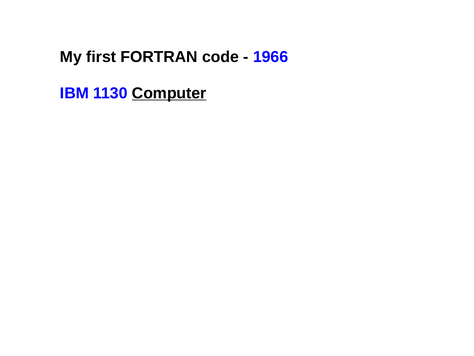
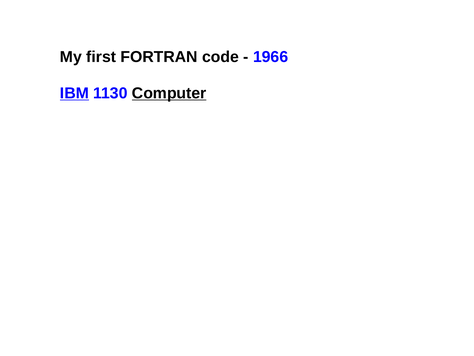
IBM underline: none -> present (74, 93)
